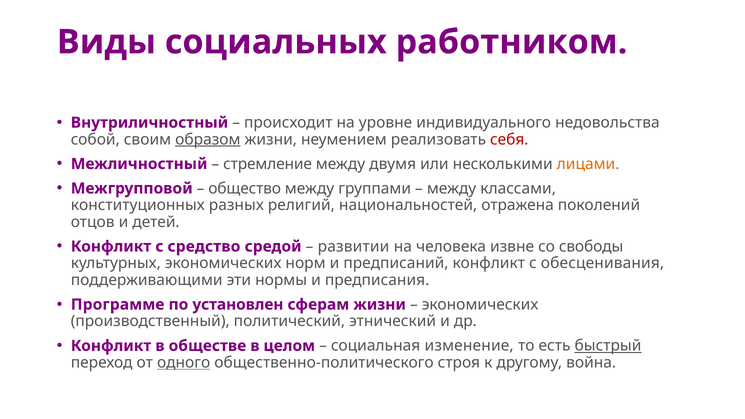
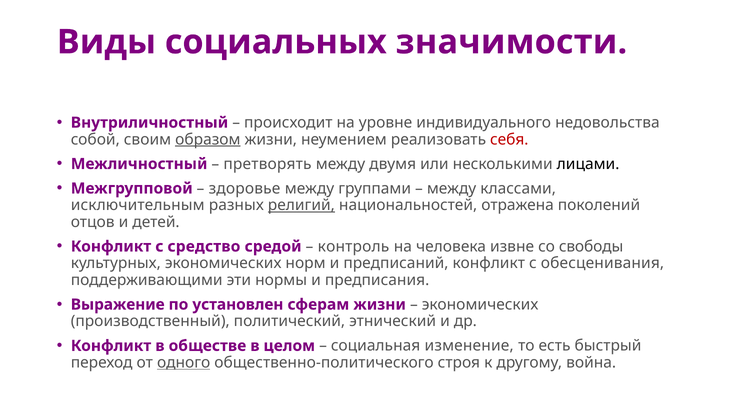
работником: работником -> значимости (511, 42)
стремление: стремление -> претворять (267, 164)
лицами colour: orange -> black (588, 164)
общество: общество -> здоровье (245, 188)
конституционных: конституционных -> исключительным (138, 205)
религий underline: none -> present (301, 205)
развитии: развитии -> контроль (354, 247)
Программе: Программе -> Выражение (118, 305)
быстрый underline: present -> none (608, 346)
